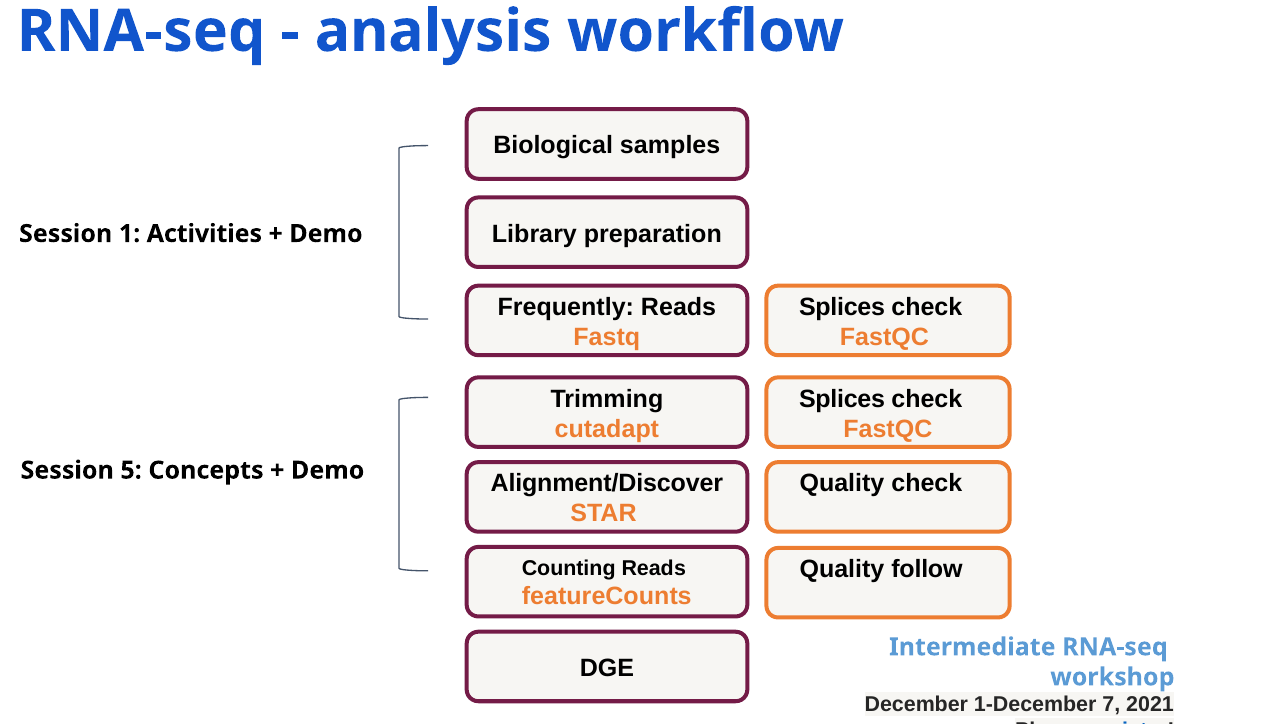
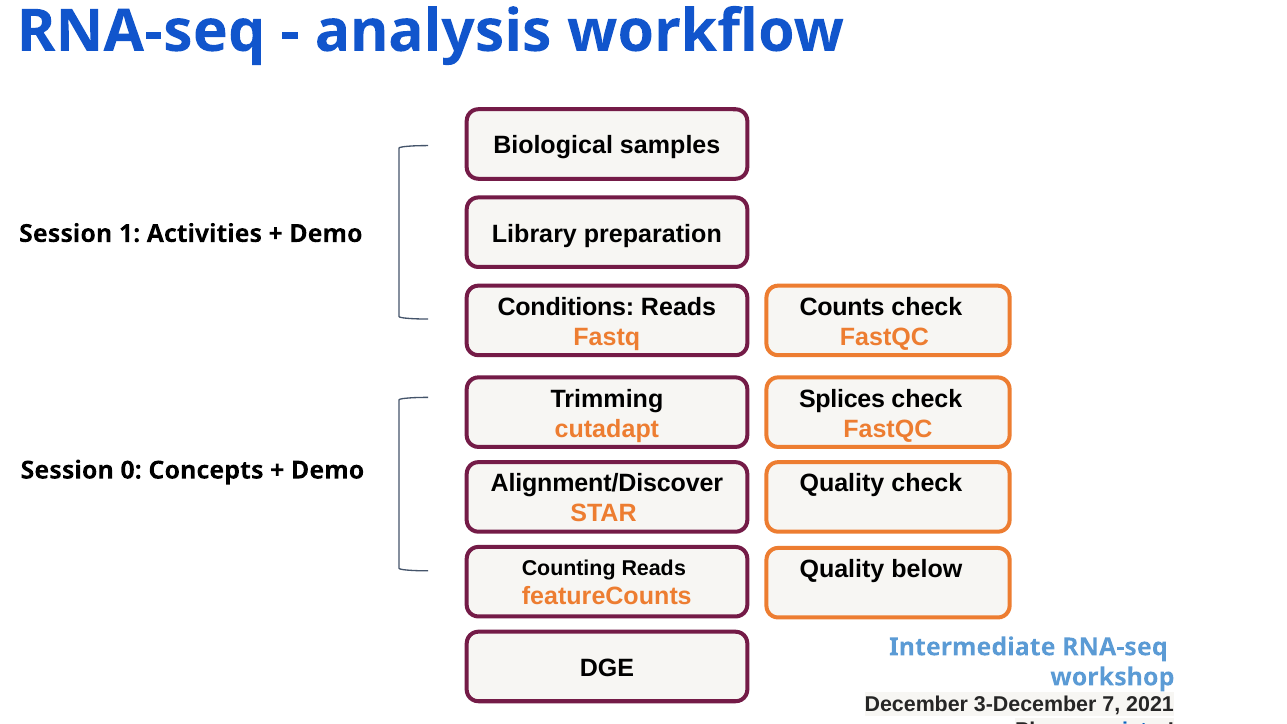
Frequently: Frequently -> Conditions (566, 307)
Splices: Splices -> Counts (842, 307)
5: 5 -> 0 (131, 470)
follow: follow -> below (927, 569)
1-December: 1-December -> 3-December (1035, 705)
